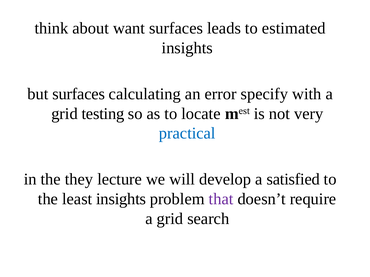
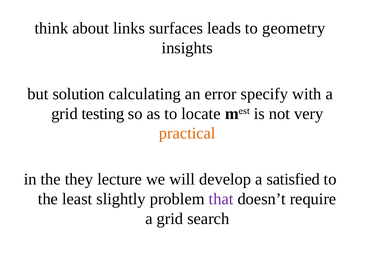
want: want -> links (129, 28)
estimated: estimated -> geometry (294, 28)
but surfaces: surfaces -> solution (79, 94)
practical colour: blue -> orange (187, 134)
least insights: insights -> slightly (121, 199)
